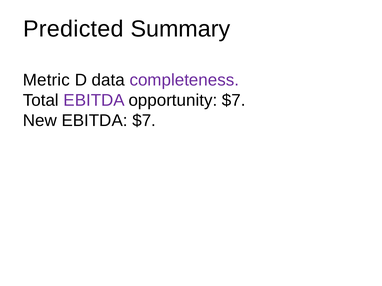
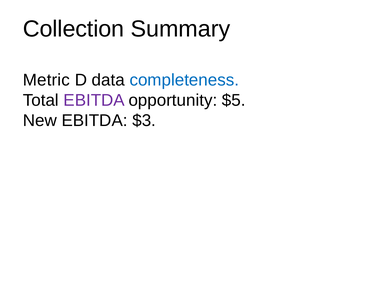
Predicted: Predicted -> Collection (74, 29)
completeness colour: purple -> blue (184, 80)
opportunity $7: $7 -> $5 (234, 100)
EBITDA $7: $7 -> $3 (144, 121)
